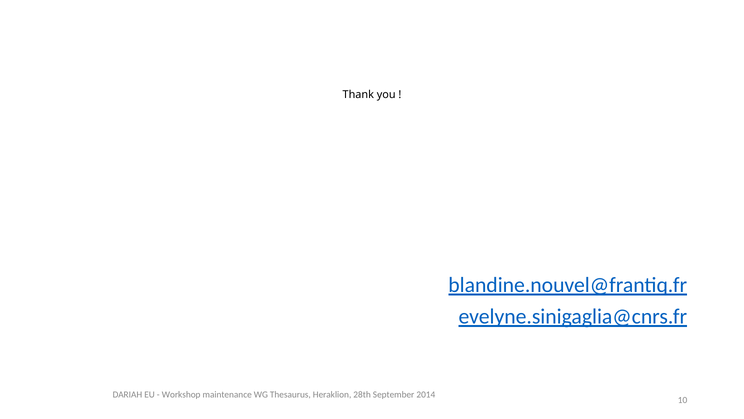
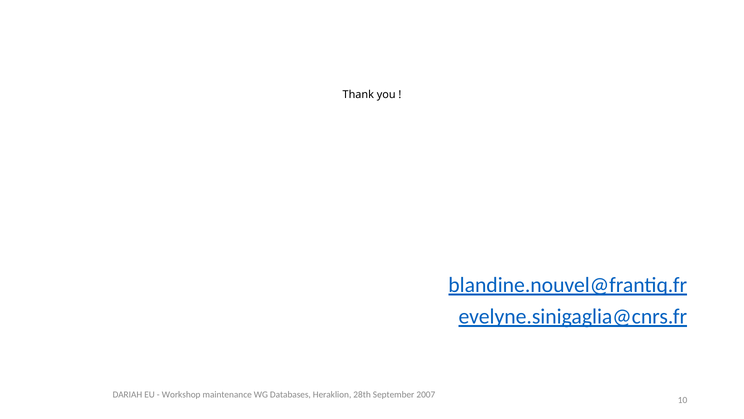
Thesaurus: Thesaurus -> Databases (290, 394)
2014: 2014 -> 2007 (426, 394)
